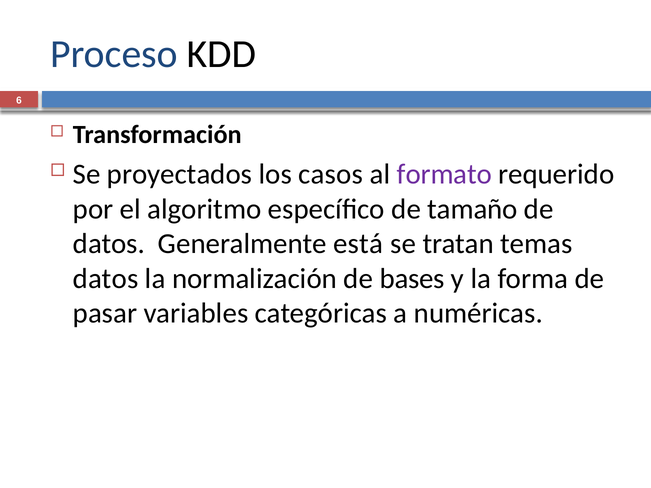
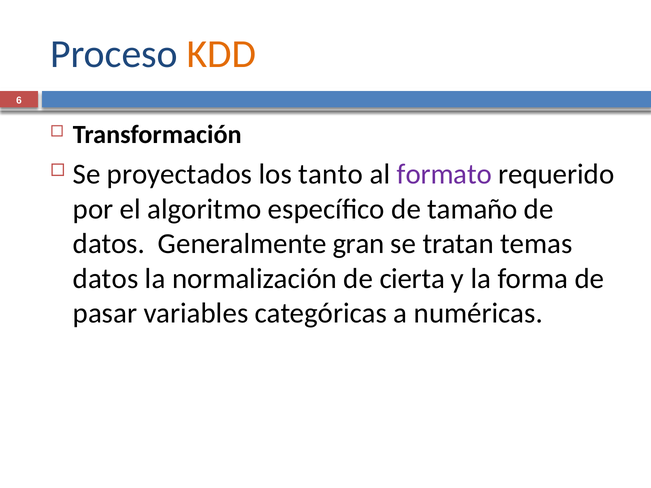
KDD colour: black -> orange (222, 54)
casos: casos -> tanto (331, 174)
está: está -> gran (359, 244)
bases: bases -> cierta (412, 279)
